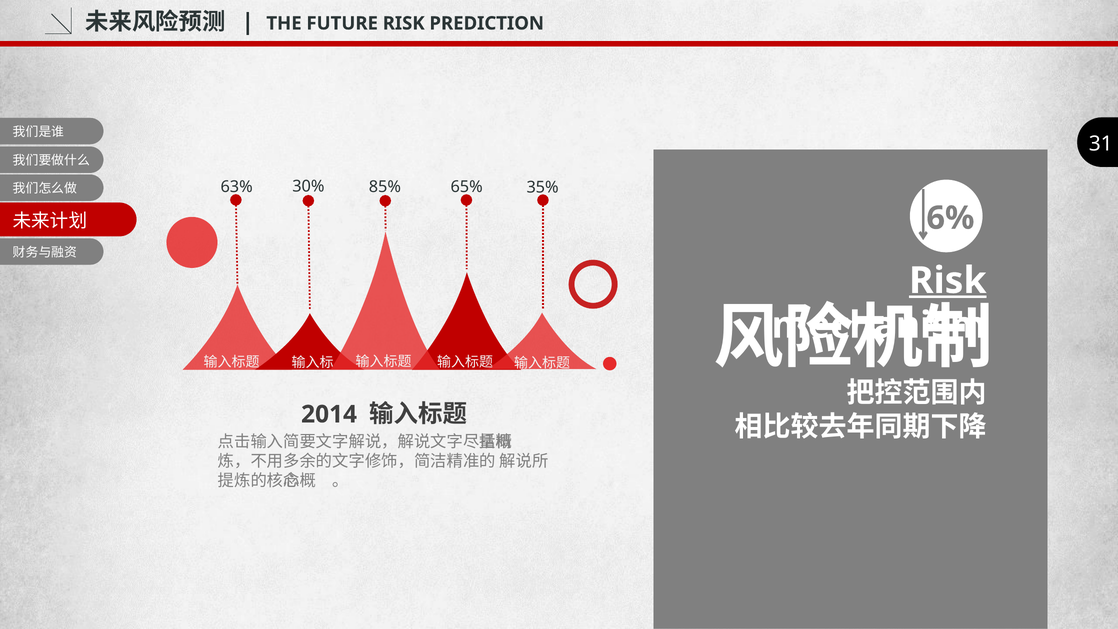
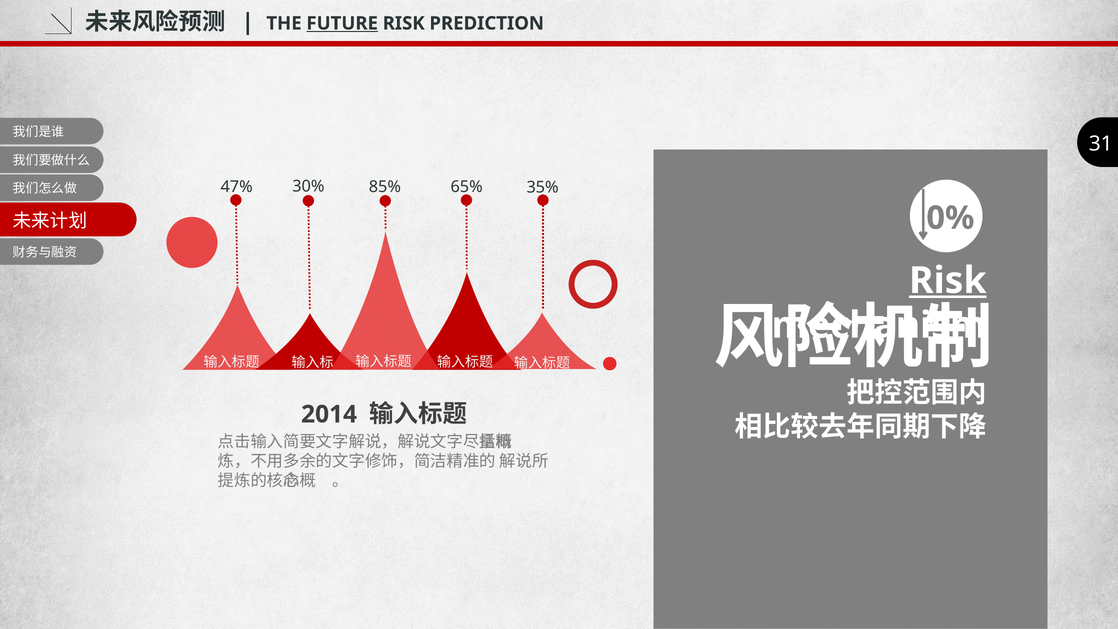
FUTURE underline: none -> present (342, 23)
63%: 63% -> 47% (237, 187)
6%: 6% -> 0% (950, 218)
